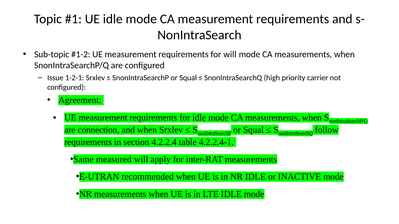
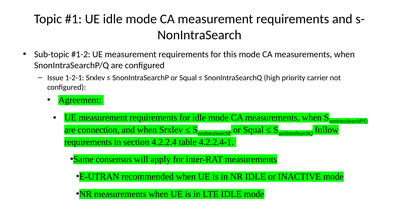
for will: will -> this (230, 54)
measured: measured -> consensus (114, 160)
